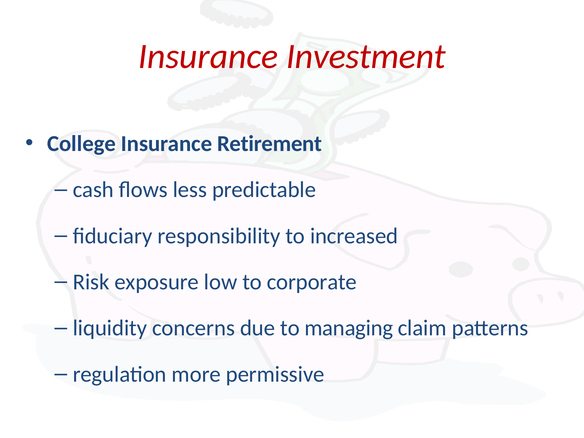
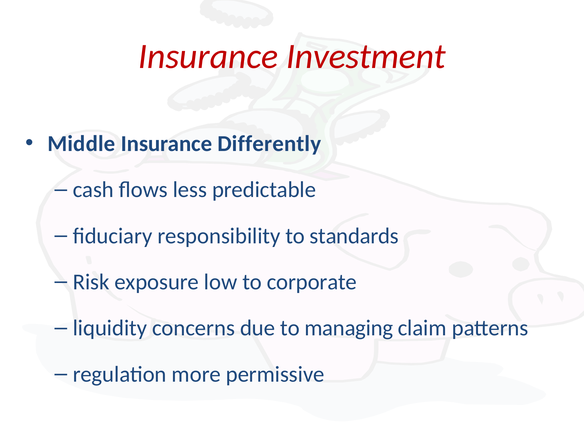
College: College -> Middle (81, 144)
Retirement: Retirement -> Differently (269, 144)
increased: increased -> standards (354, 236)
